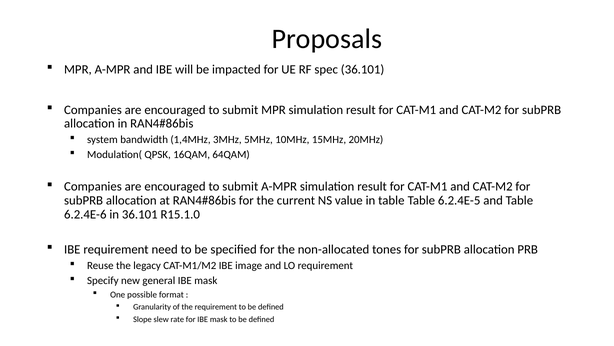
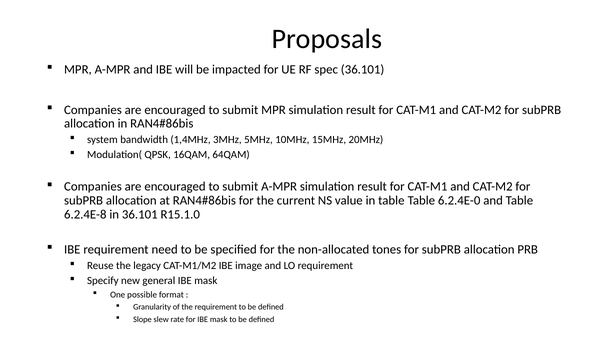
6.2.4E-5: 6.2.4E-5 -> 6.2.4E-0 (459, 200)
6.2.4E-6: 6.2.4E-6 -> 6.2.4E-8 (85, 214)
